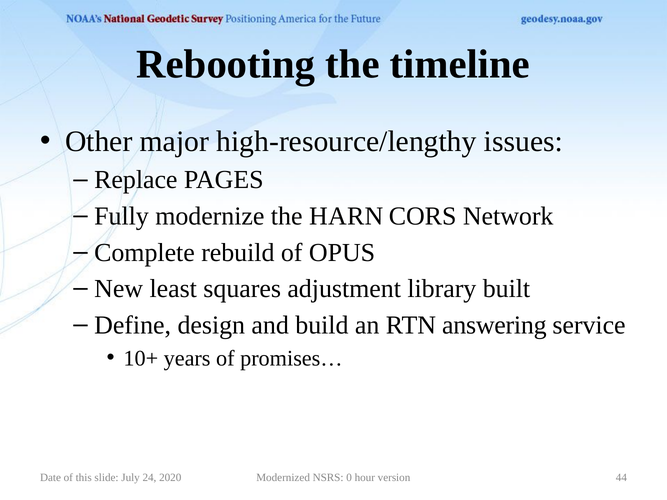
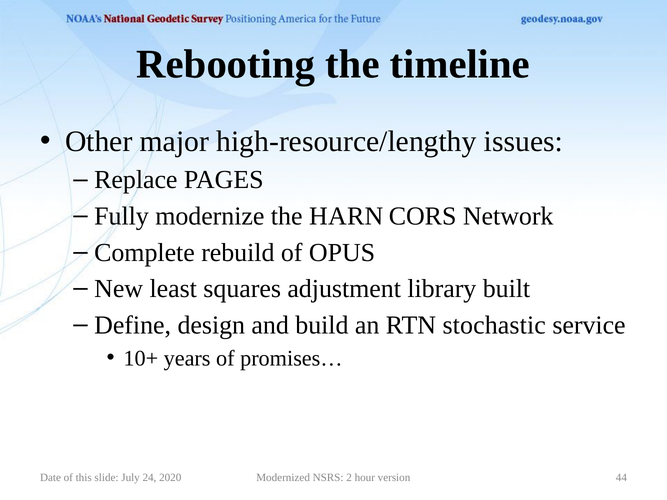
answering: answering -> stochastic (494, 325)
0: 0 -> 2 (349, 478)
